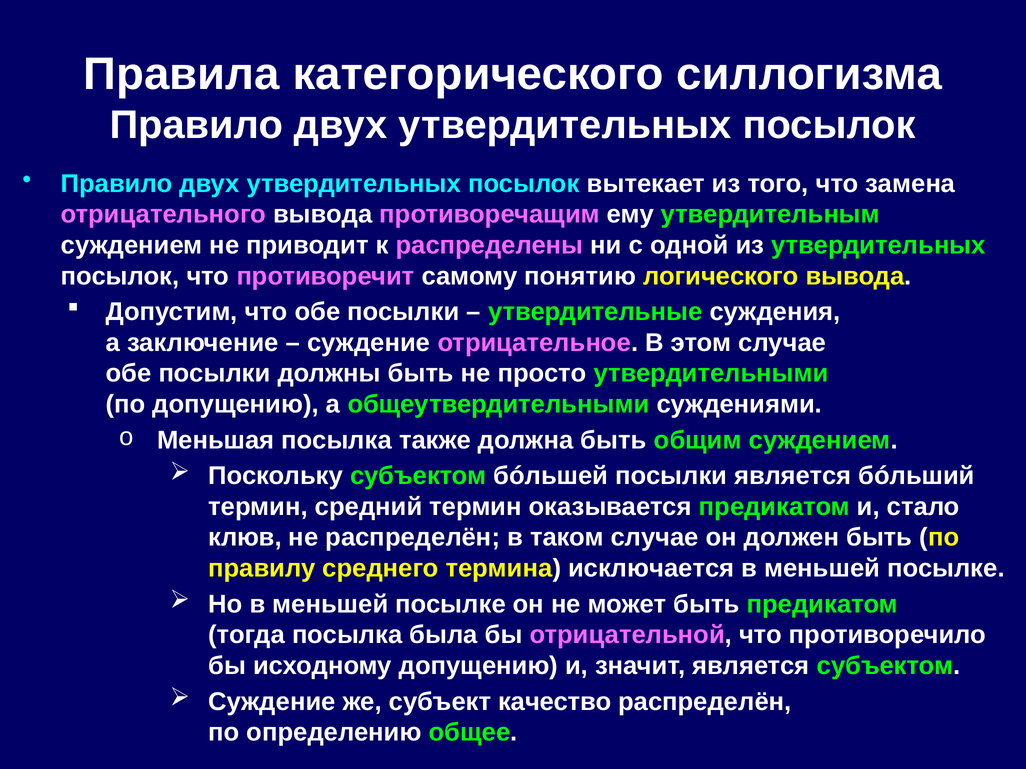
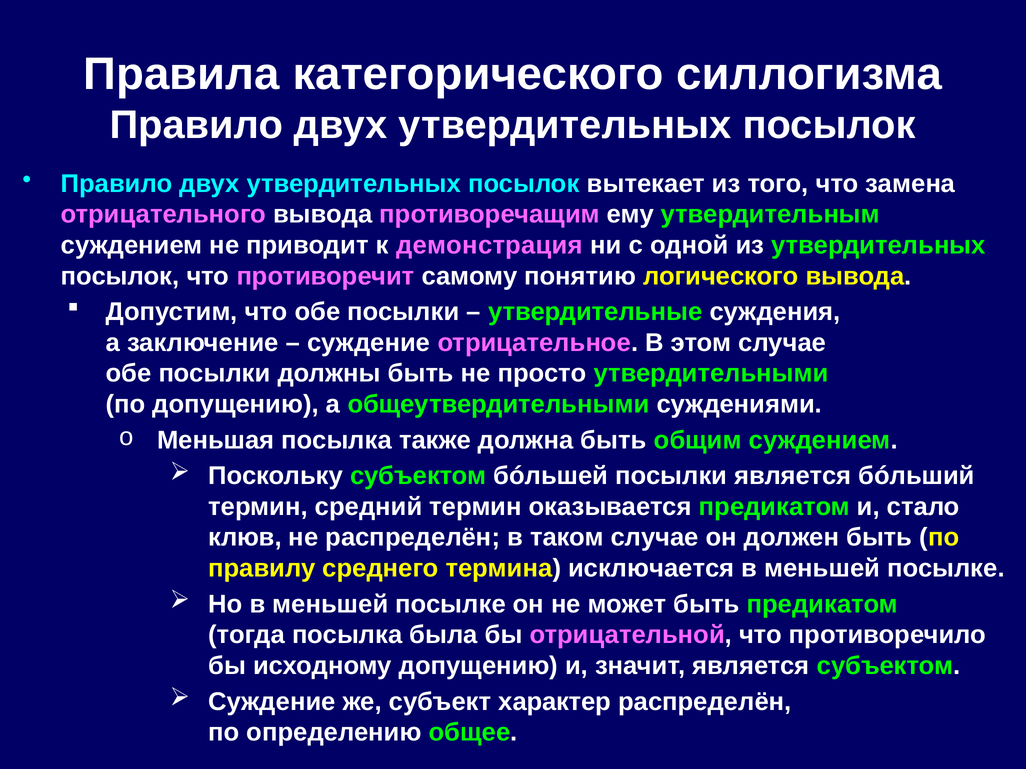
распределены: распределены -> демонстрация (489, 245)
качество: качество -> характер (555, 702)
